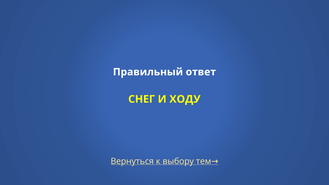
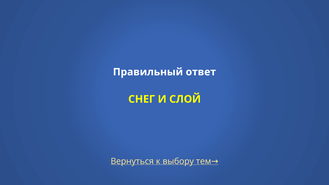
ХОДУ: ХОДУ -> СЛОЙ (185, 99)
